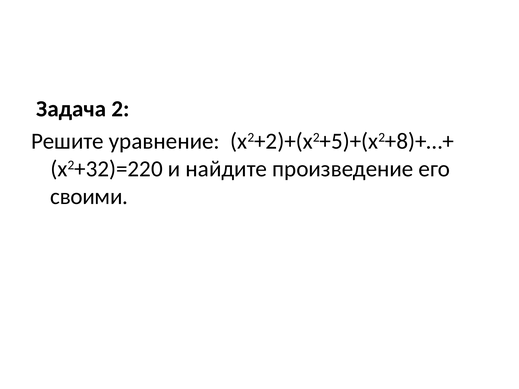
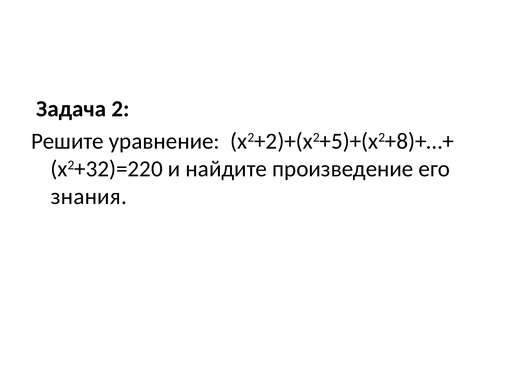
своими: своими -> знания (89, 197)
